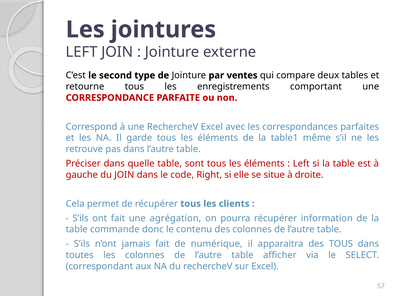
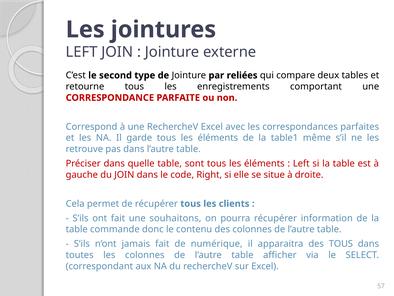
ventes: ventes -> reliées (242, 75)
agrégation: agrégation -> souhaitons (175, 218)
